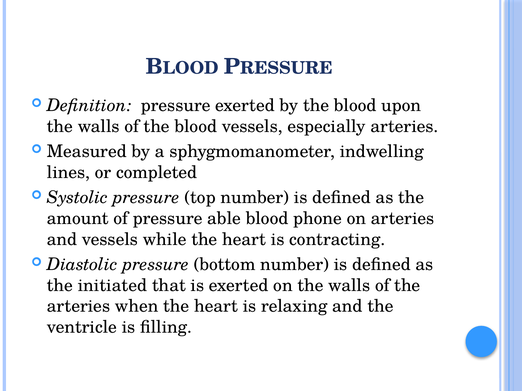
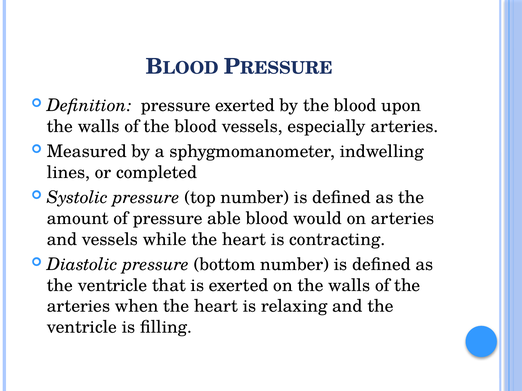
phone: phone -> would (318, 219)
initiated: initiated -> ventricle (112, 286)
